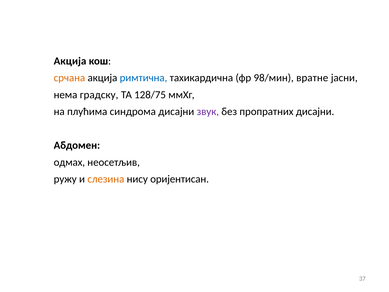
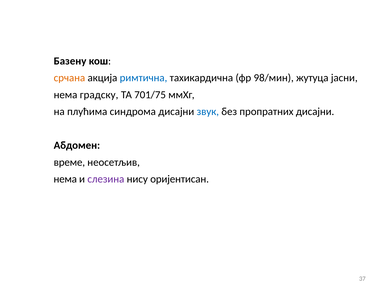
Акција: Акција -> Базену (70, 61)
вратне: вратне -> жутуца (312, 78)
128/75: 128/75 -> 701/75 (150, 95)
звук colour: purple -> blue (208, 112)
одмах: одмах -> време (69, 162)
ружу: ружу -> нема (65, 179)
слезина colour: orange -> purple (106, 179)
